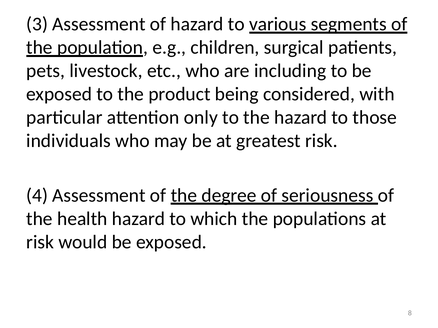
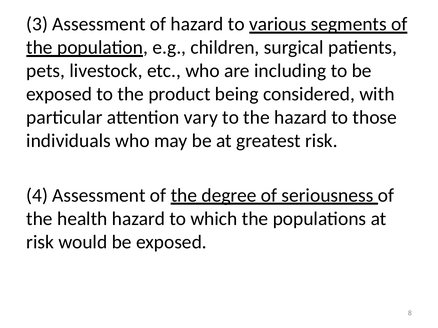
only: only -> vary (201, 118)
